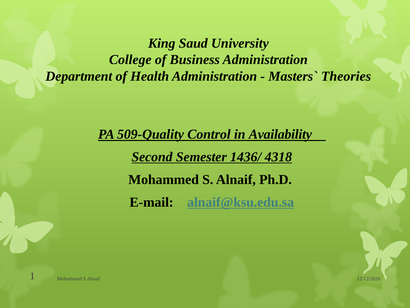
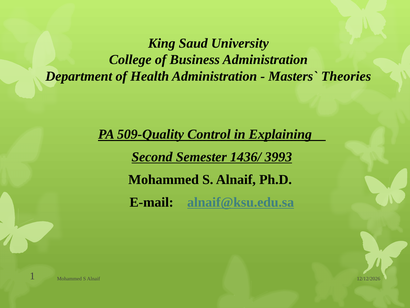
Availability: Availability -> Explaining (280, 134)
4318: 4318 -> 3993 (278, 157)
